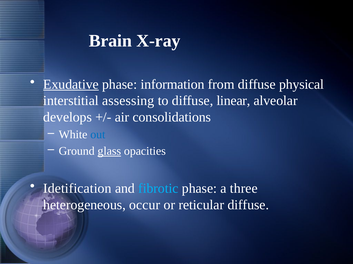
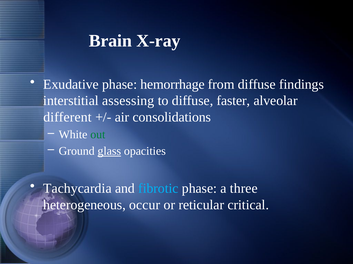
Exudative underline: present -> none (71, 85)
information: information -> hemorrhage (173, 85)
physical: physical -> findings (301, 85)
linear: linear -> faster (233, 101)
develops: develops -> different (67, 117)
out colour: blue -> green (98, 135)
Idetification: Idetification -> Tachycardia (77, 189)
reticular diffuse: diffuse -> critical (248, 205)
